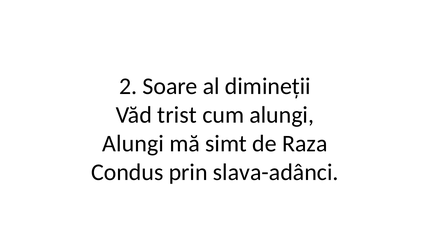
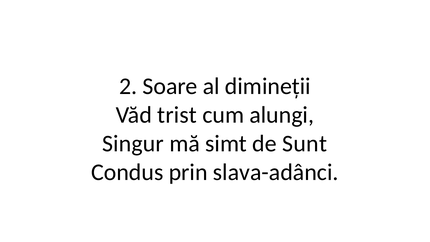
Alungi: Alungi -> Singur (133, 143)
Raza: Raza -> Sunt (305, 143)
